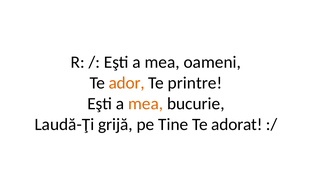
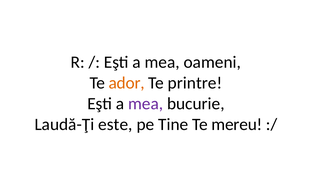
mea colour: orange -> purple (146, 104)
grijă: grijă -> este (115, 125)
adorat: adorat -> mereu (237, 125)
